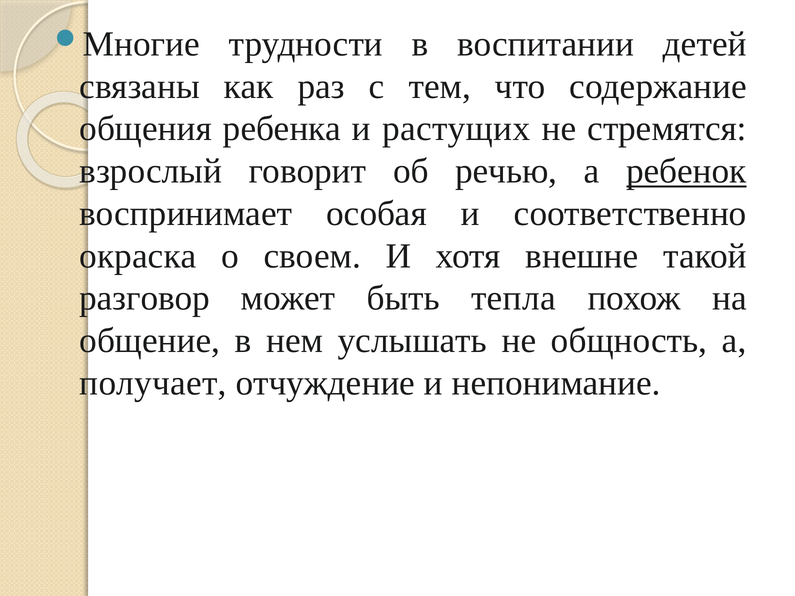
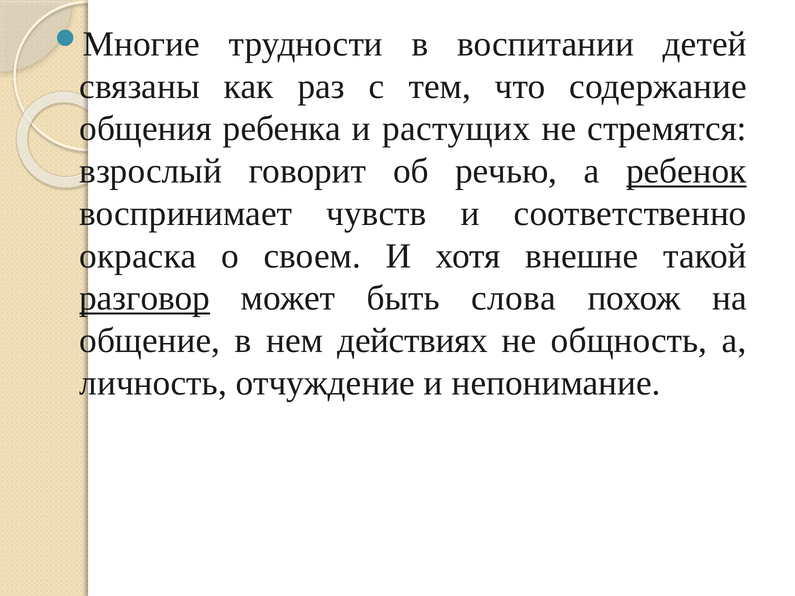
особая: особая -> чувств (377, 214)
разговор underline: none -> present (145, 298)
тепла: тепла -> слова (514, 298)
услышать: услышать -> действиях (413, 341)
получает: получает -> личность (153, 383)
